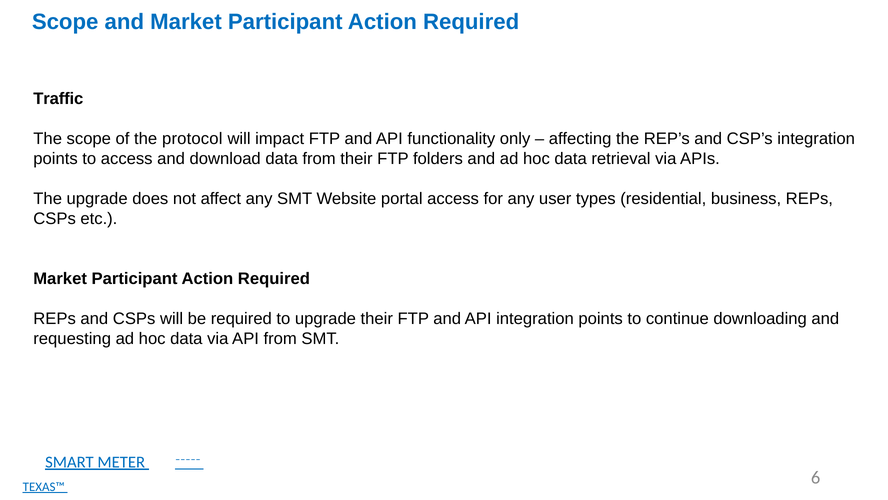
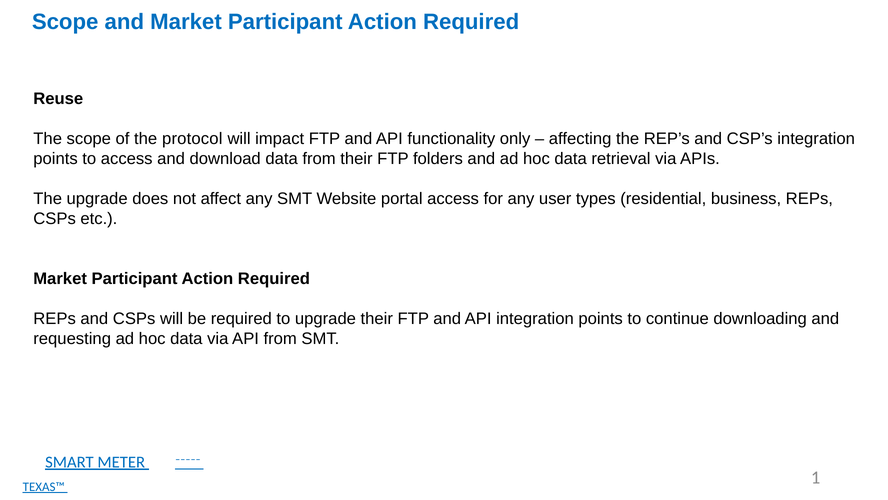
Traffic: Traffic -> Reuse (58, 99)
6: 6 -> 1 (816, 477)
